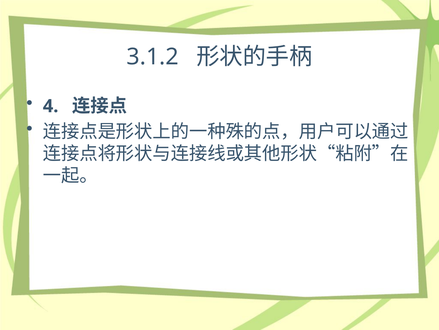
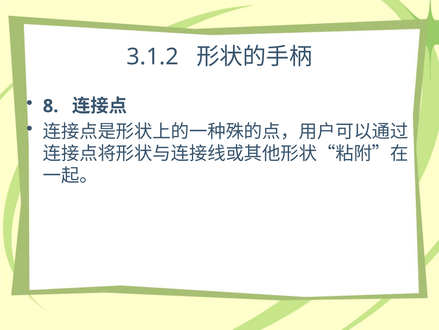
4: 4 -> 8 (51, 106)
